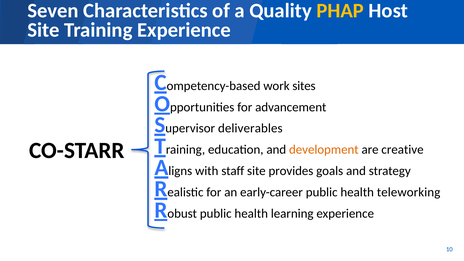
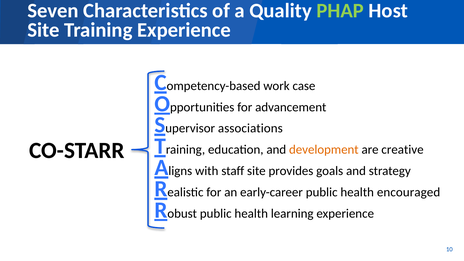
PHAP colour: yellow -> light green (340, 11)
sites: sites -> case (304, 86)
deliverables: deliverables -> associations (250, 128)
teleworking: teleworking -> encouraged (409, 192)
